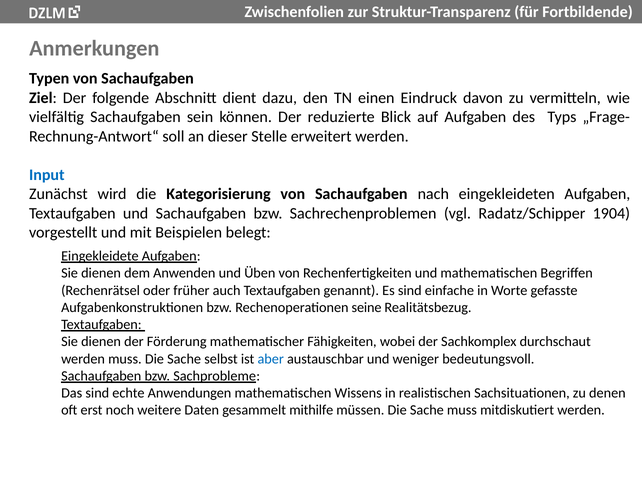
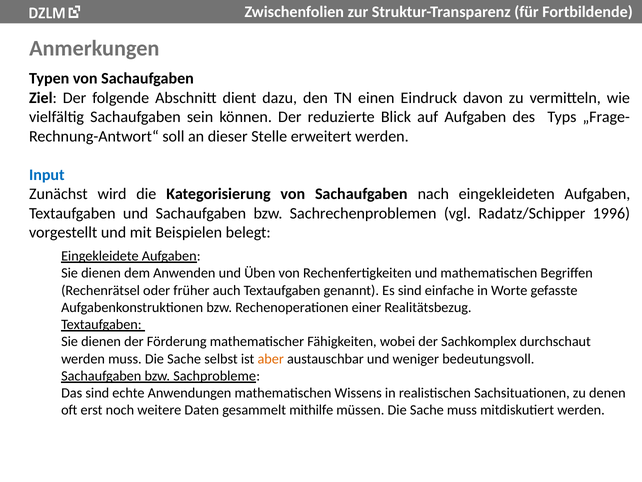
1904: 1904 -> 1996 (611, 213)
seine: seine -> einer (367, 307)
aber colour: blue -> orange (271, 359)
